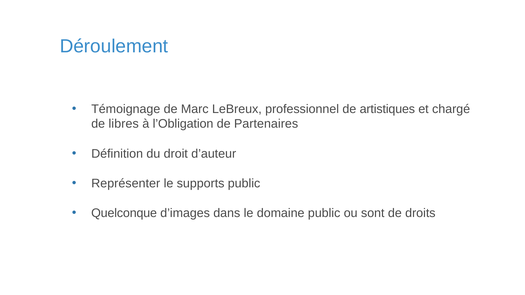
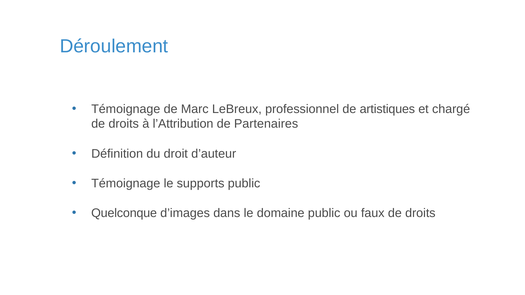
libres: libres -> droits (124, 124)
l’Obligation: l’Obligation -> l’Attribution (183, 124)
Représenter: Représenter -> Témoignage (126, 184)
sont: sont -> faux (373, 213)
